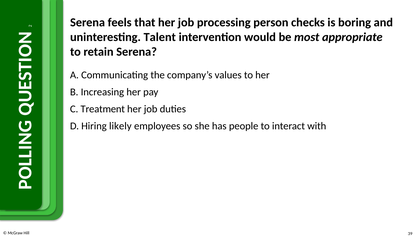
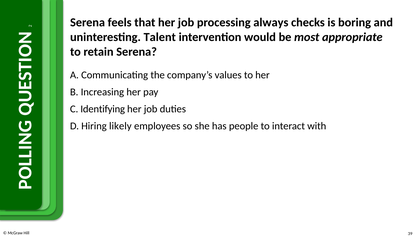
person: person -> always (271, 22)
Treatment: Treatment -> Identifying (103, 109)
